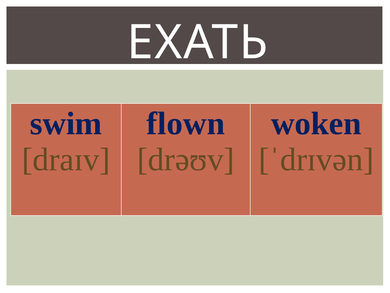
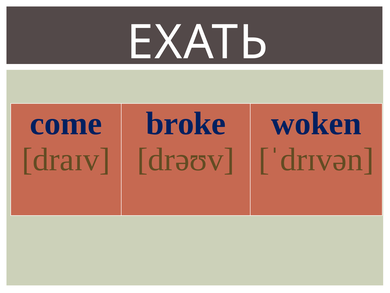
swim: swim -> come (66, 123)
flown: flown -> broke (186, 123)
